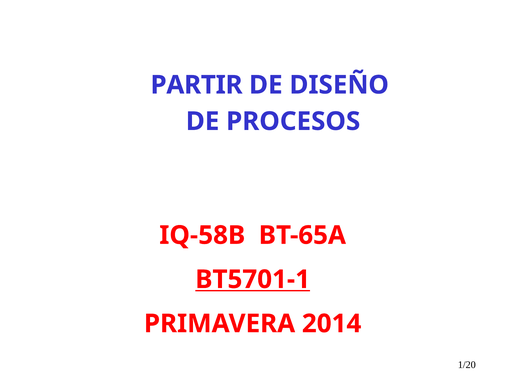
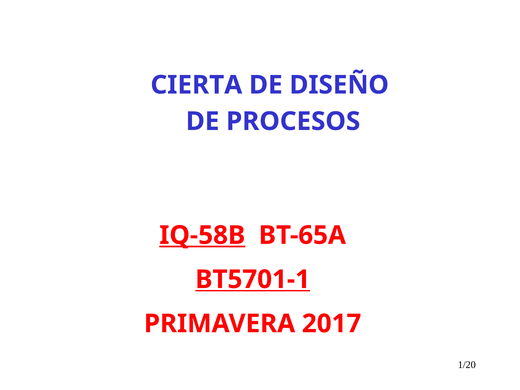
PARTIR: PARTIR -> CIERTA (196, 85)
IQ-58B underline: none -> present (202, 235)
2014: 2014 -> 2017 (332, 324)
